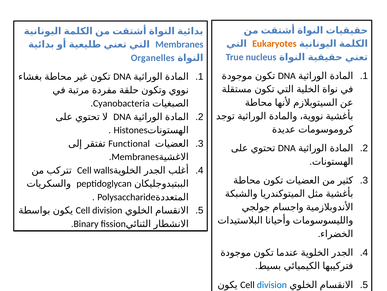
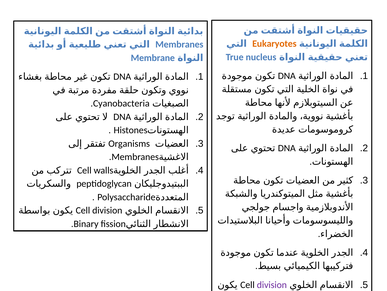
Organelles: Organelles -> Membrane (153, 58)
Functional: Functional -> Organisms (129, 143)
division colour: blue -> purple (272, 284)
